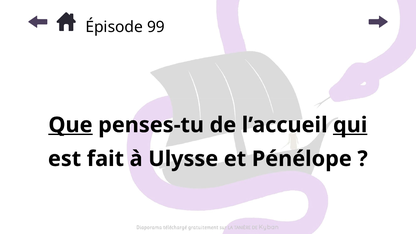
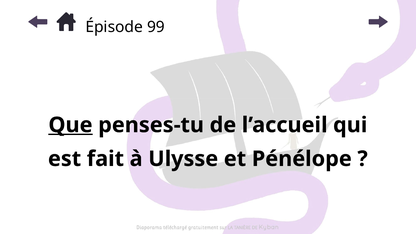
qui underline: present -> none (350, 125)
